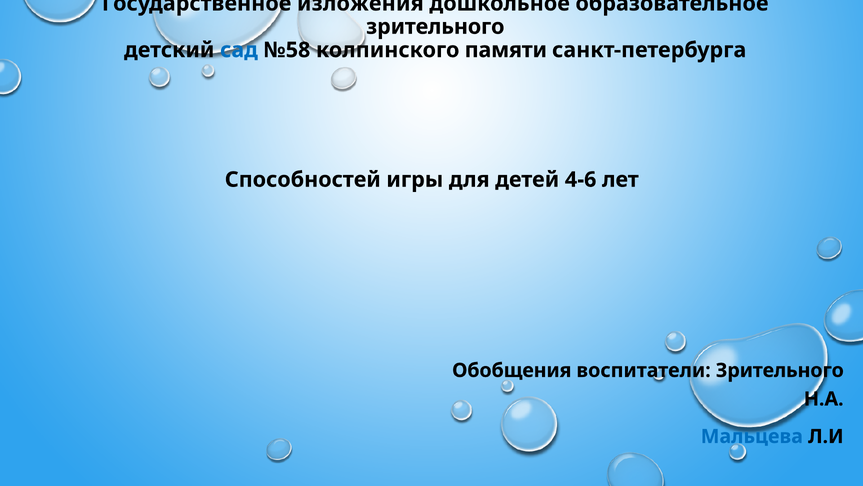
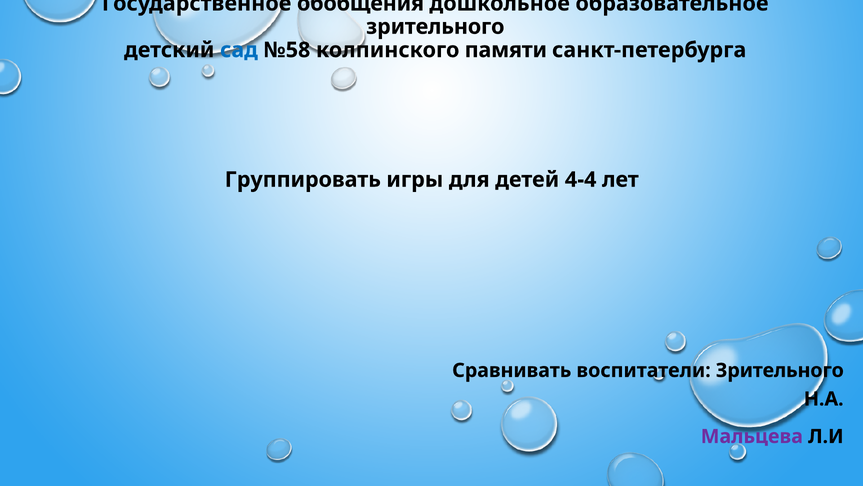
изложения: изложения -> обобщения (360, 3)
Способностей: Способностей -> Группировать (303, 179)
4-6: 4-6 -> 4-4 (581, 179)
Обобщения: Обобщения -> Сравнивать (512, 370)
Мальцева colour: blue -> purple (752, 436)
